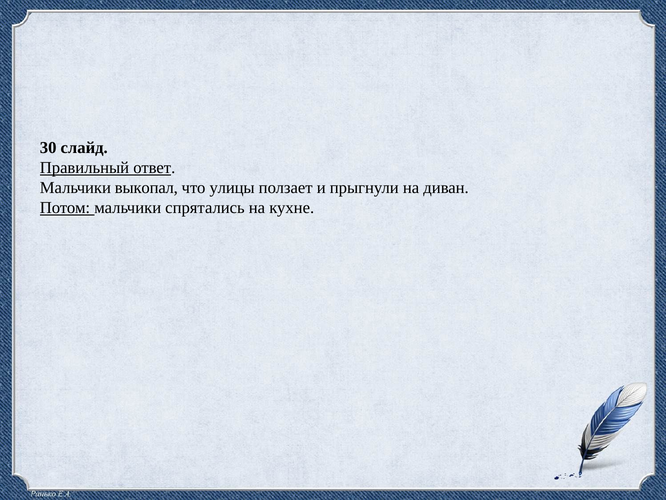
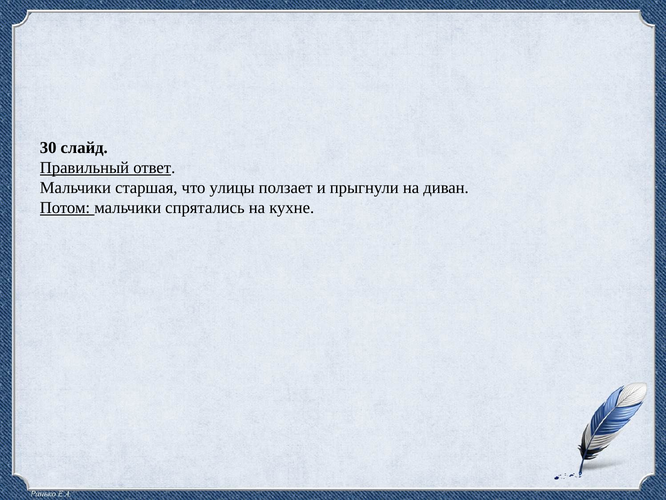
выкопал: выкопал -> старшая (146, 188)
